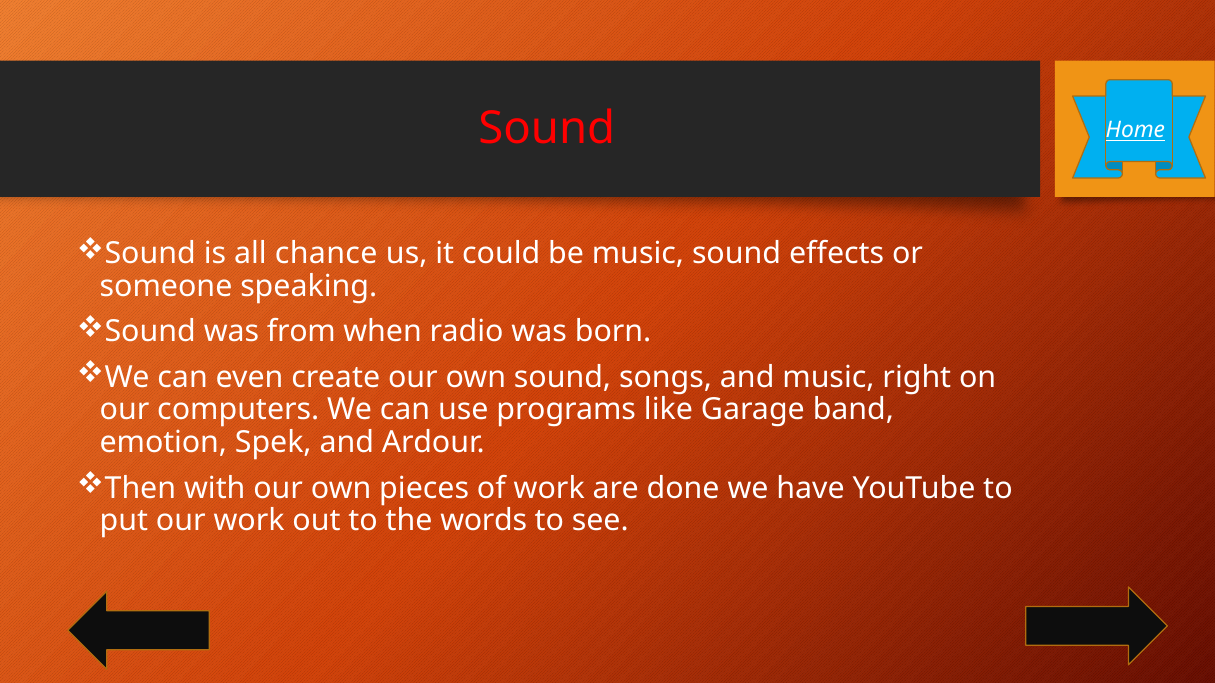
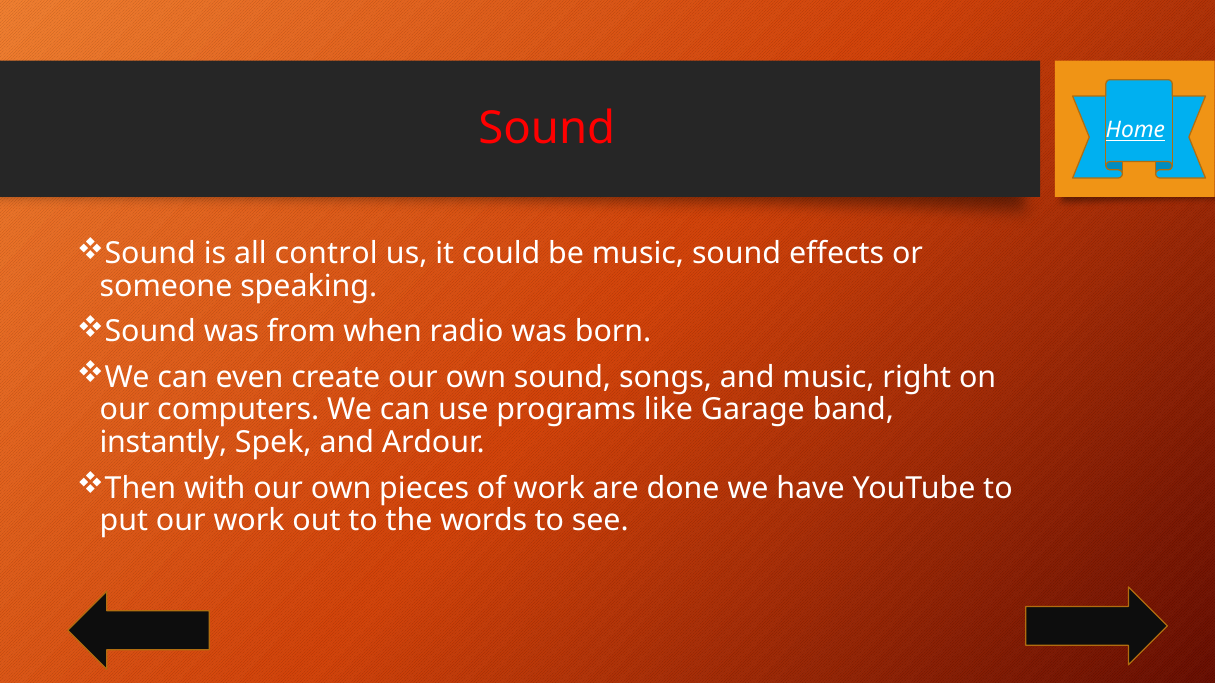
chance: chance -> control (326, 254)
emotion: emotion -> instantly (163, 443)
